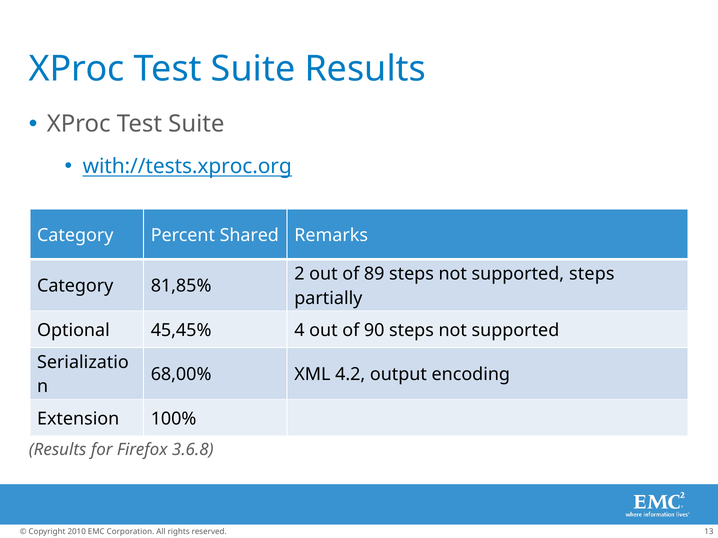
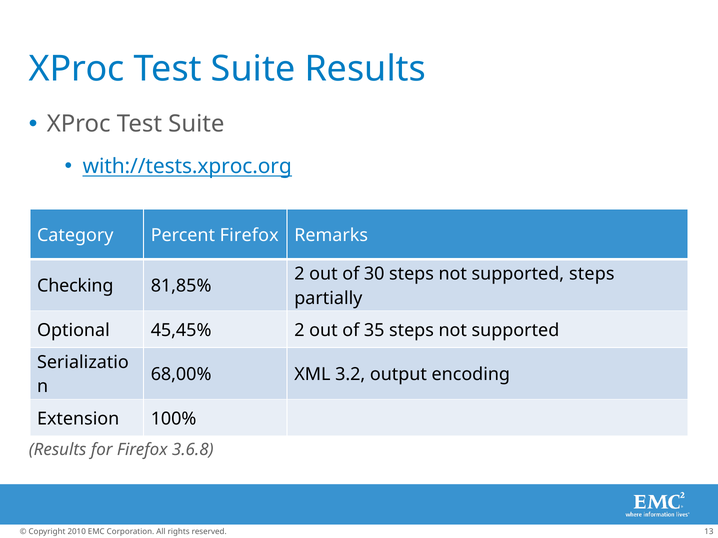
Percent Shared: Shared -> Firefox (249, 235)
89: 89 -> 30 (374, 274)
Category: Category -> Checking (75, 286)
45,45% 4: 4 -> 2 (299, 330)
90: 90 -> 35 (374, 330)
4.2: 4.2 -> 3.2 (350, 375)
